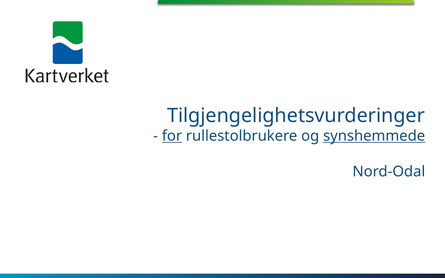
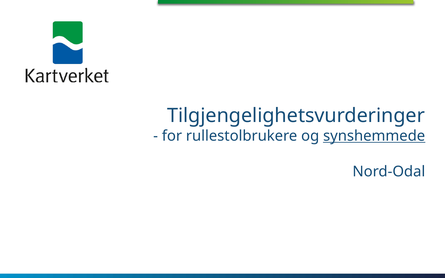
for underline: present -> none (172, 136)
